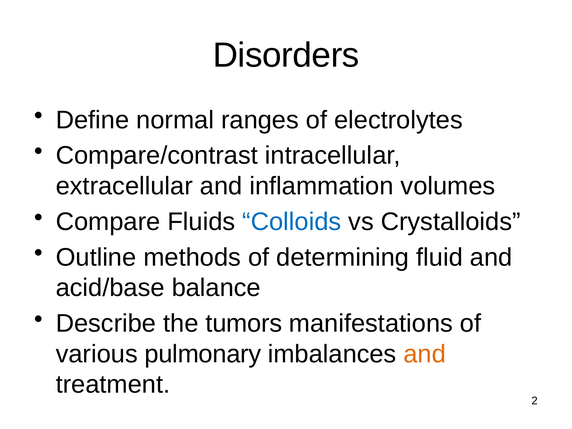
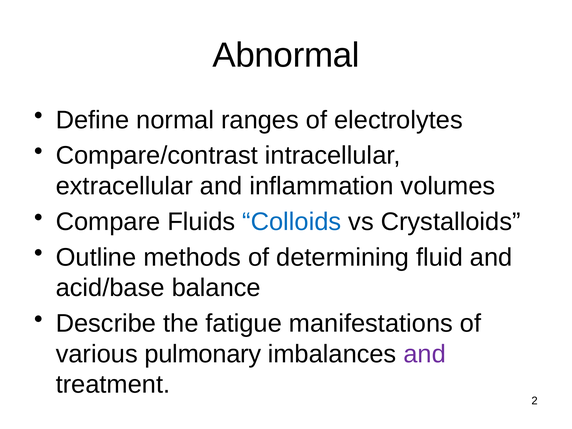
Disorders: Disorders -> Abnormal (286, 55)
tumors: tumors -> fatigue (244, 323)
and colour: orange -> purple (425, 354)
